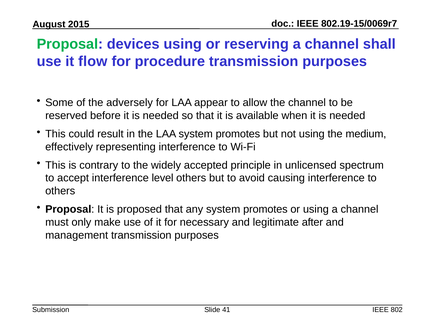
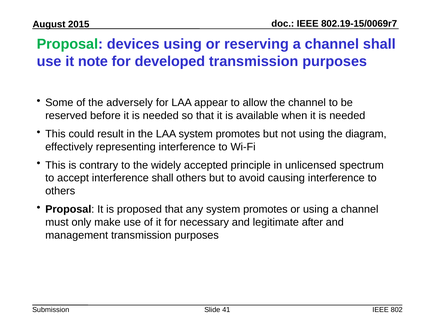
flow: flow -> note (93, 61)
procedure: procedure -> developed (170, 61)
medium: medium -> diagram (366, 134)
interference level: level -> shall (163, 178)
